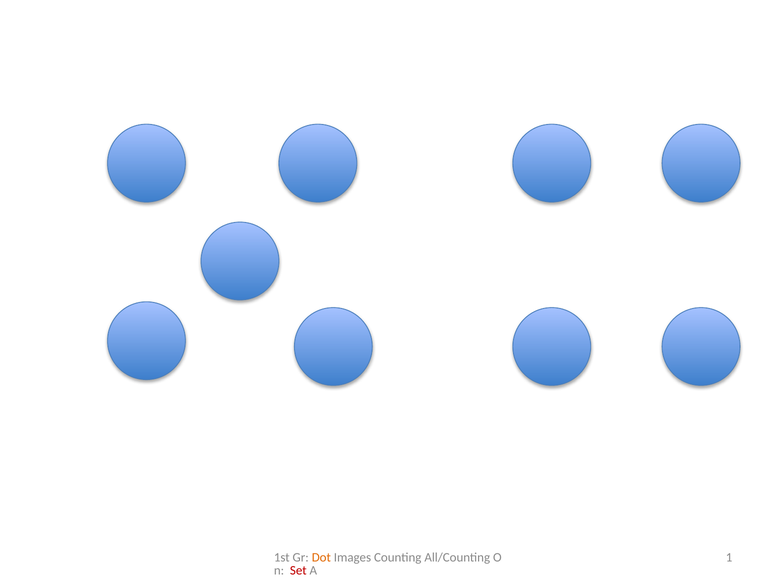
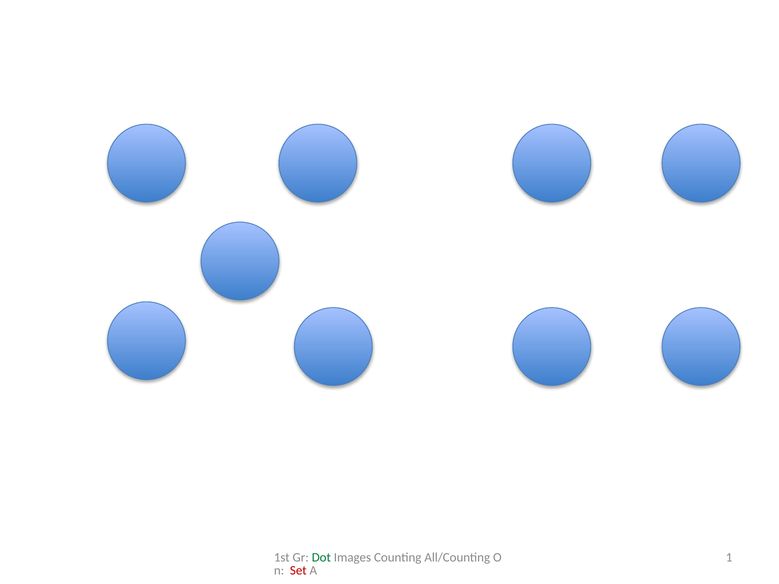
Dot colour: orange -> green (321, 558)
